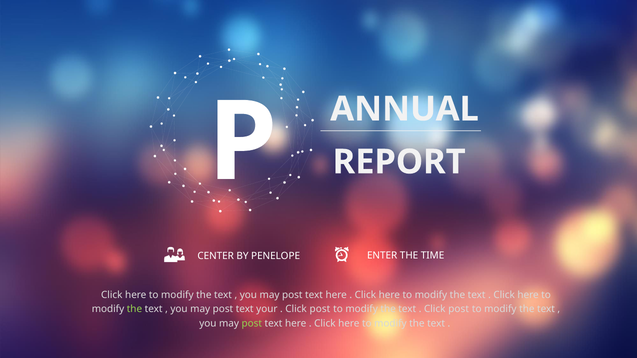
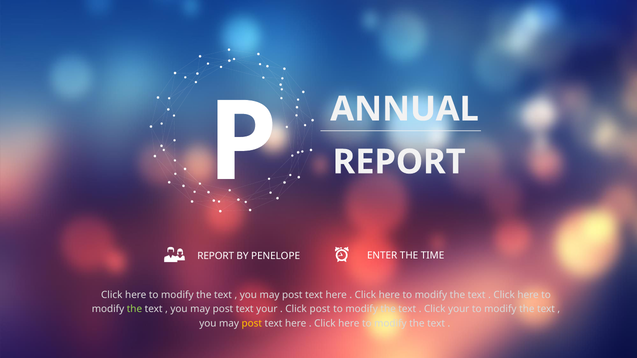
CENTER: CENTER -> REPORT (216, 256)
post: post -> your (459, 309)
post colour: light green -> yellow (252, 324)
